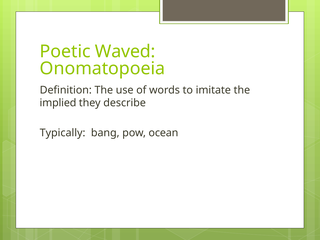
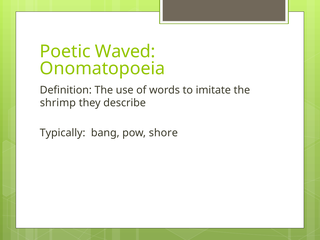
implied: implied -> shrimp (58, 103)
ocean: ocean -> shore (163, 133)
